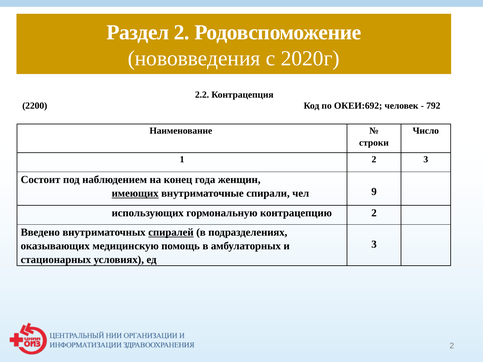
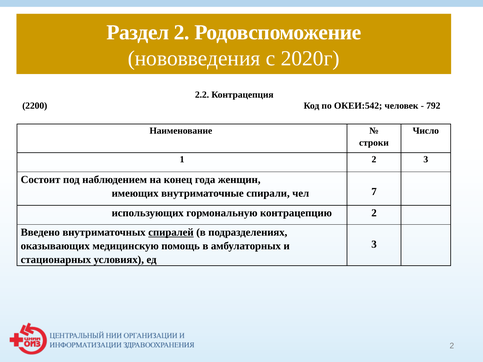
ОКЕИ:692: ОКЕИ:692 -> ОКЕИ:542 (358, 106)
имеющих underline: present -> none (135, 194)
9: 9 -> 7 (374, 192)
